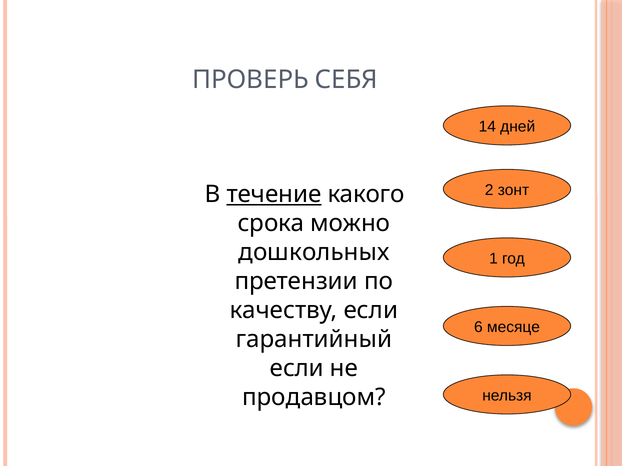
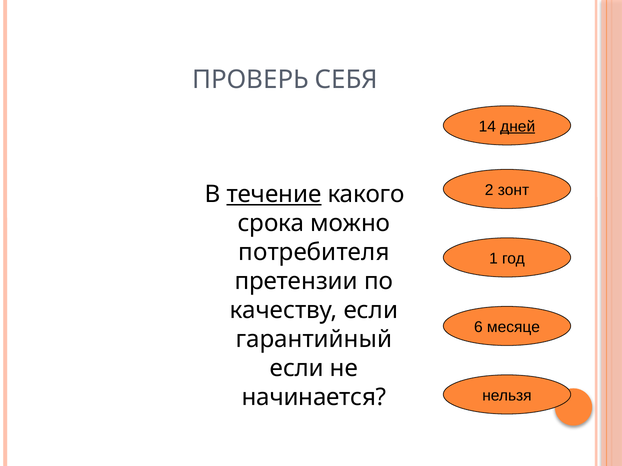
дней underline: none -> present (518, 127)
дошкольных: дошкольных -> потребителя (314, 252)
продавцом: продавцом -> начинается (314, 398)
